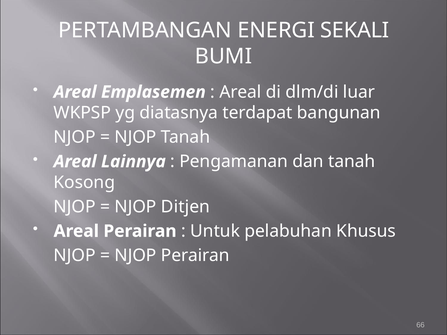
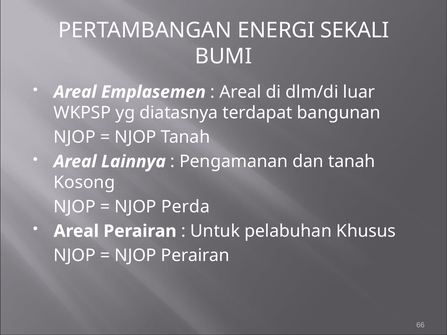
Ditjen: Ditjen -> Perda (185, 207)
